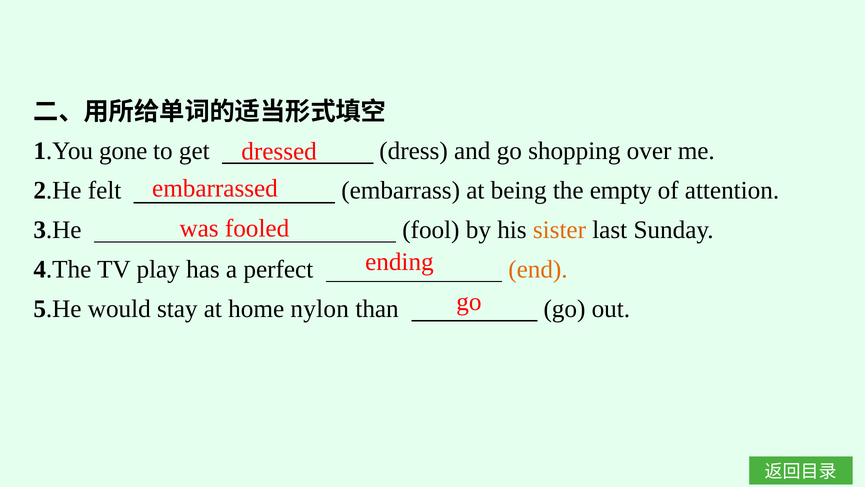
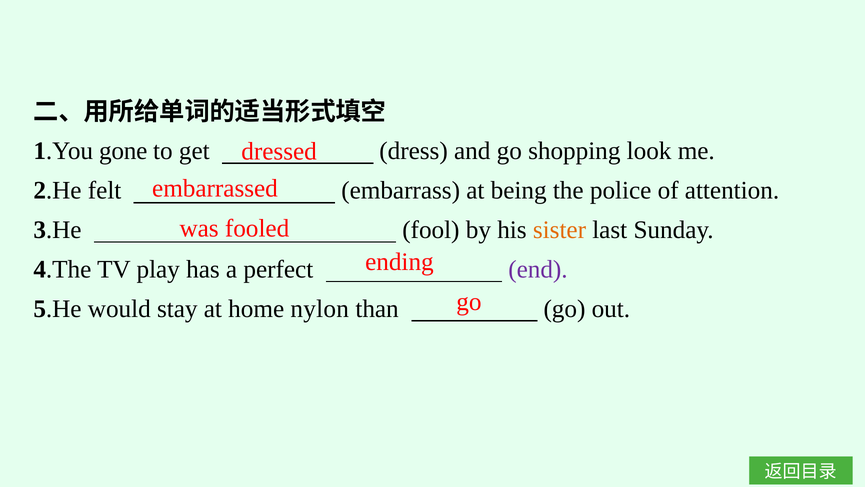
over: over -> look (649, 151)
empty: empty -> police (621, 190)
end colour: orange -> purple (538, 269)
